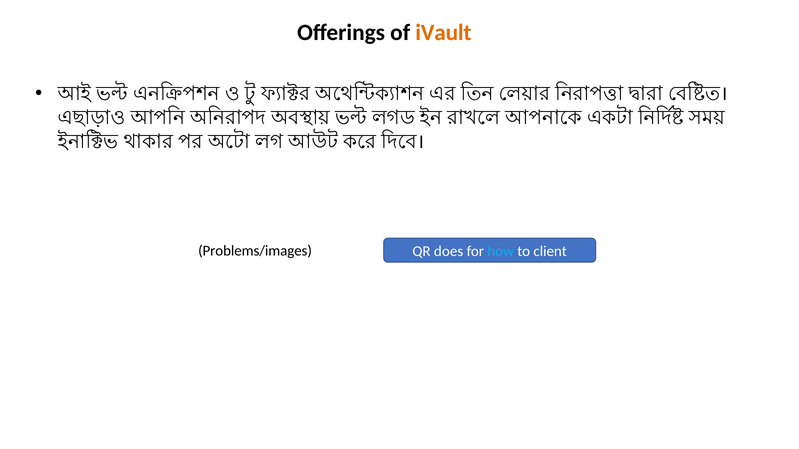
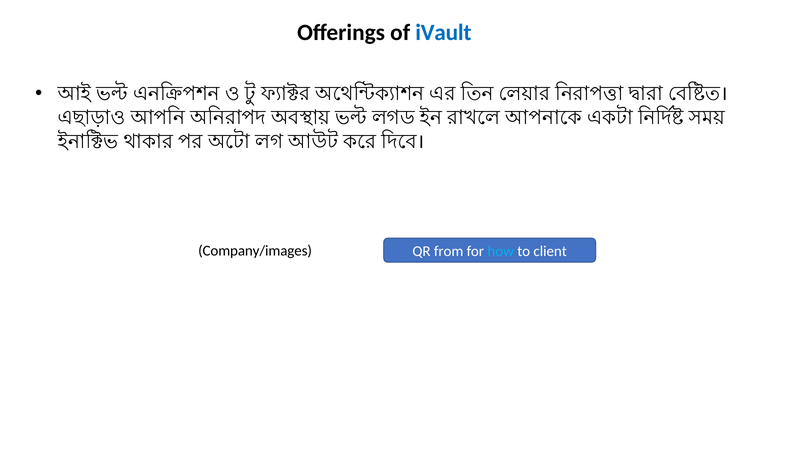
iVault colour: orange -> blue (443, 33)
Problems/images: Problems/images -> Company/images (255, 251)
does: does -> from (449, 251)
